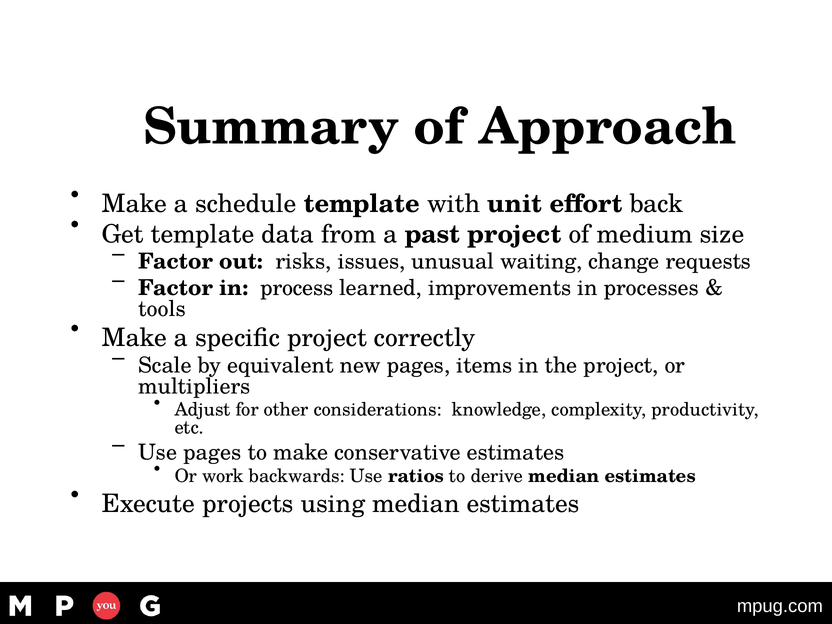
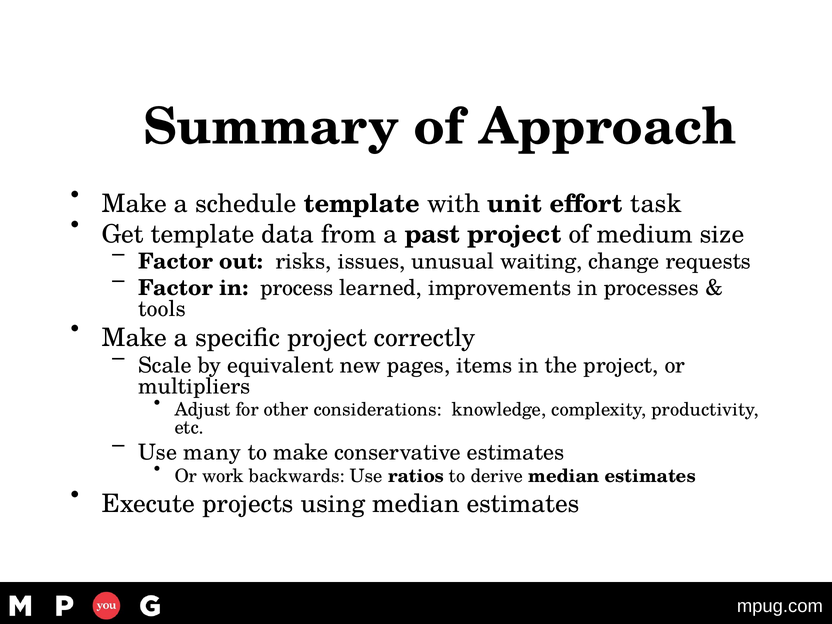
back: back -> task (656, 204)
Use pages: pages -> many (212, 453)
